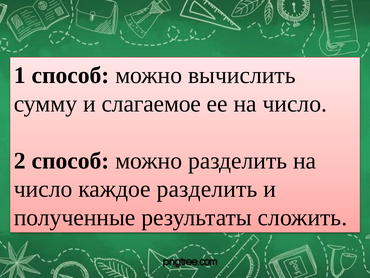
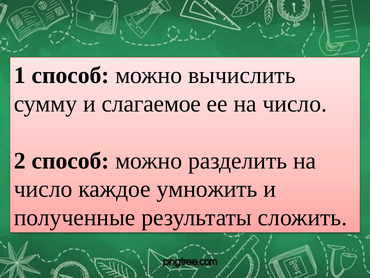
каждое разделить: разделить -> умножить (207, 189)
